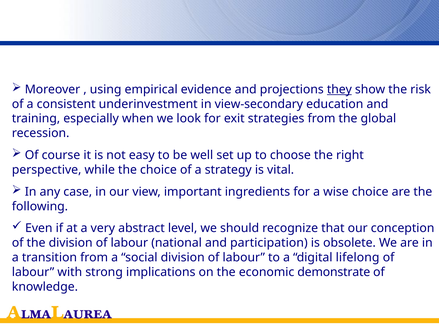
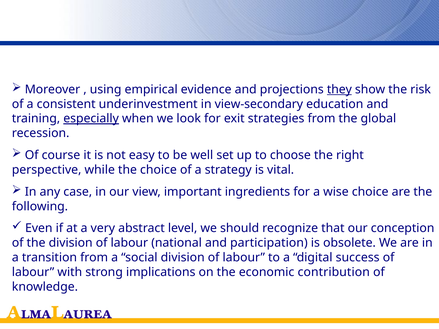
especially underline: none -> present (91, 119)
lifelong: lifelong -> success (358, 258)
demonstrate: demonstrate -> contribution (334, 272)
